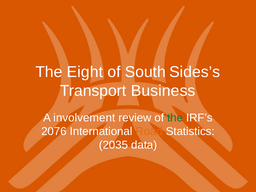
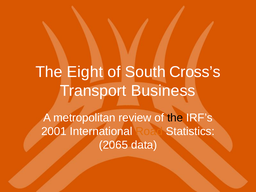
Sides’s: Sides’s -> Cross’s (195, 72)
involvement: involvement -> metropolitan (84, 118)
the colour: green -> black (175, 118)
2076: 2076 -> 2001 (54, 131)
2035: 2035 -> 2065 (113, 145)
